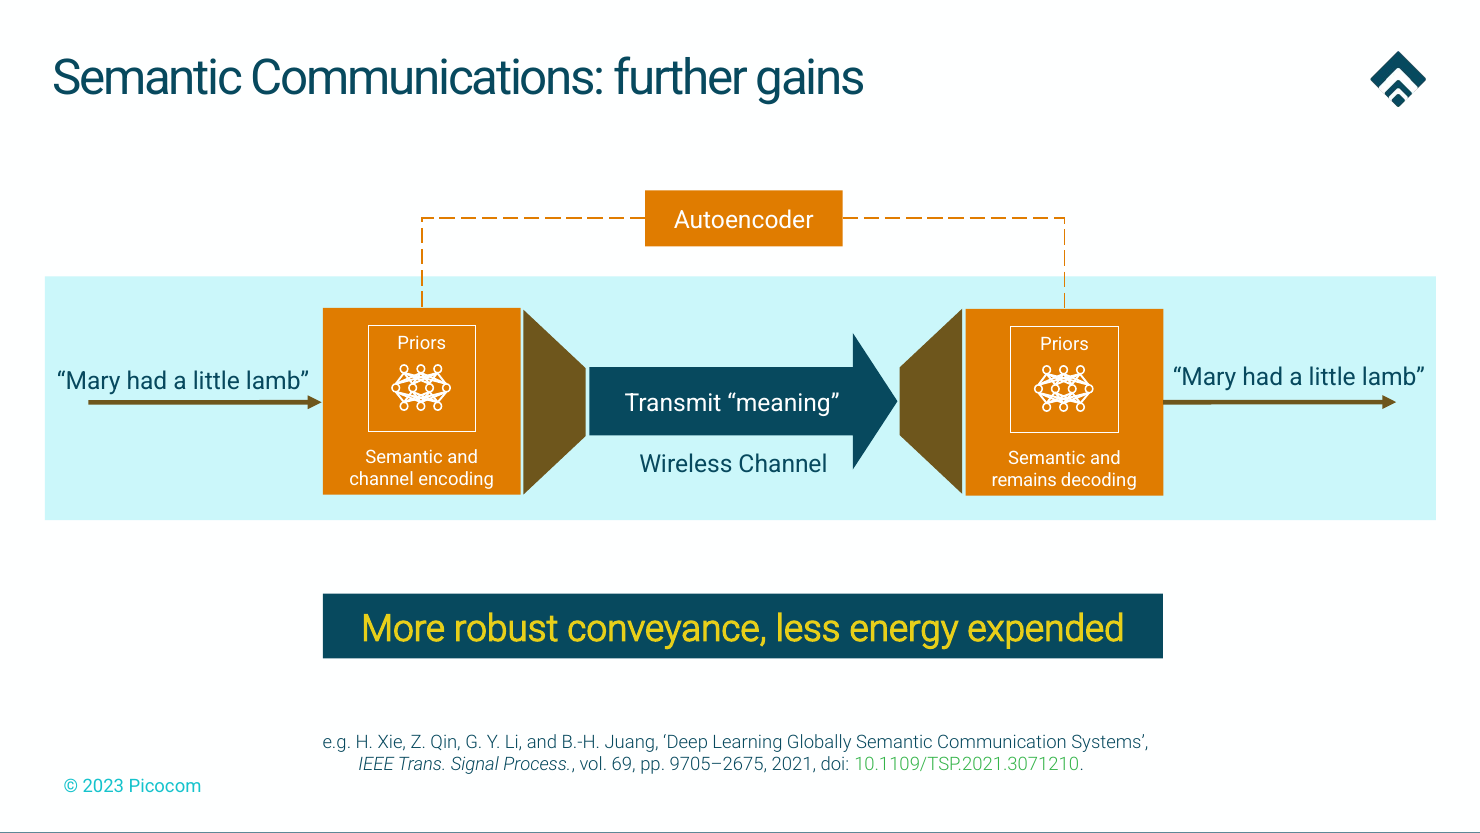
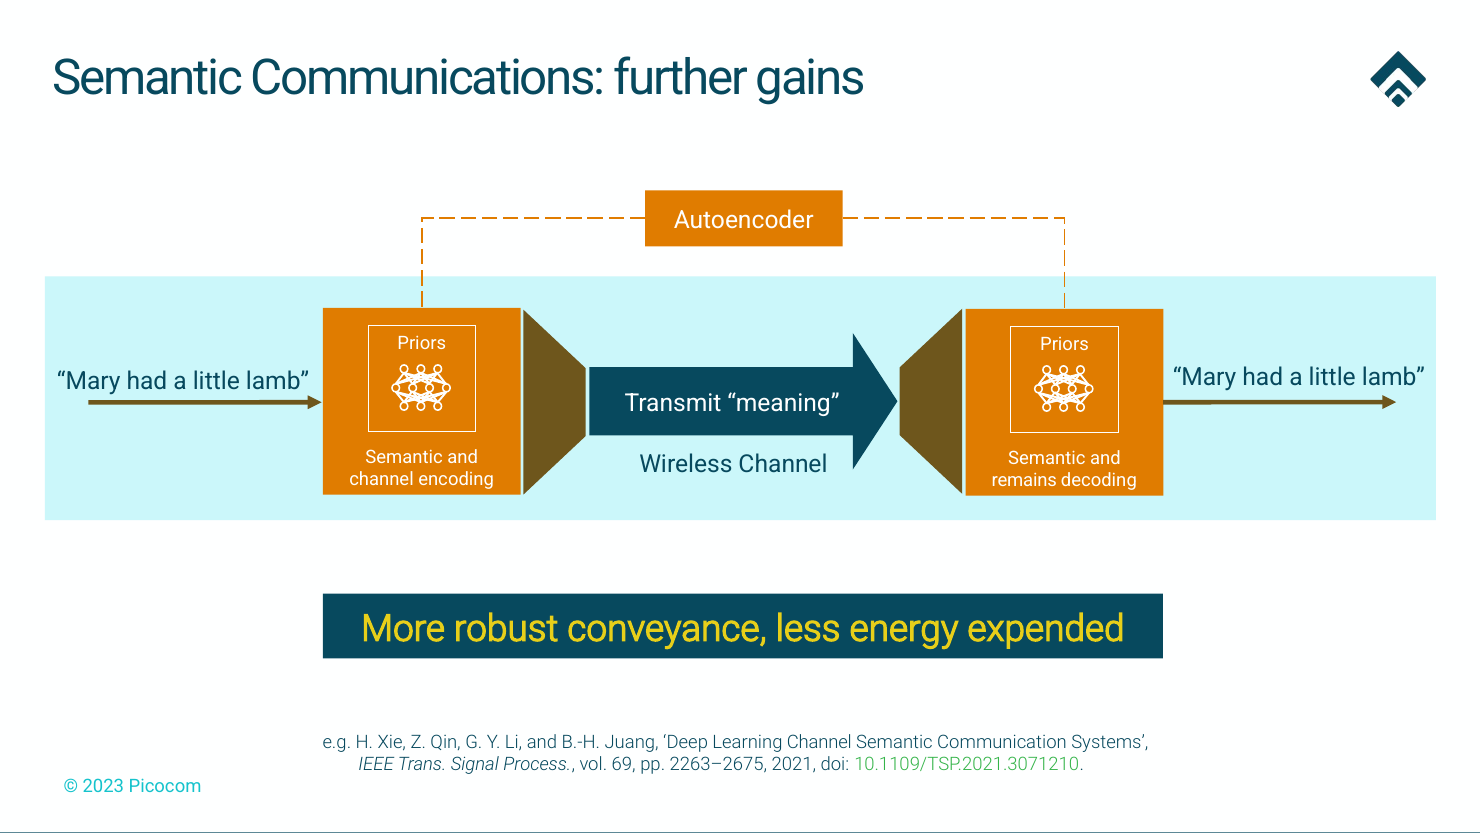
Learning Globally: Globally -> Channel (819, 742)
9705–2675: 9705–2675 -> 2263–2675 (718, 764)
